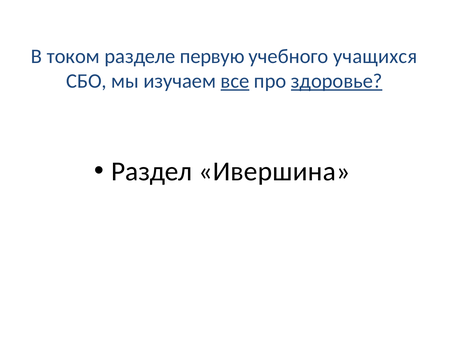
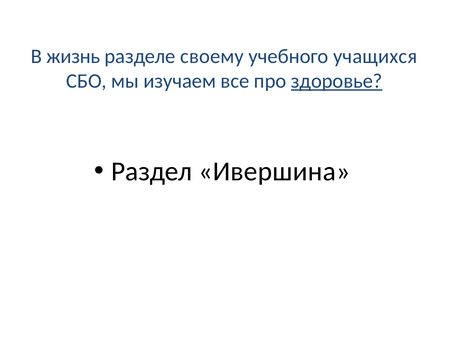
током: током -> жизнь (73, 56)
первую: первую -> своему (212, 56)
все underline: present -> none (235, 81)
